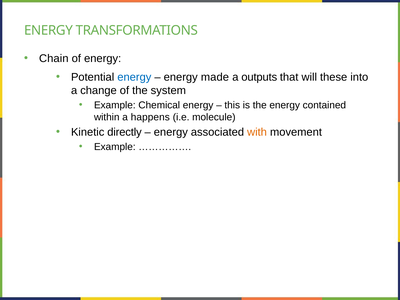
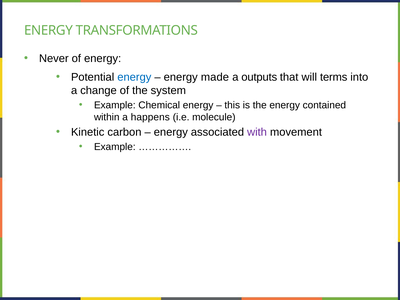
Chain: Chain -> Never (54, 58)
these: these -> terms (334, 77)
directly: directly -> carbon (124, 132)
with colour: orange -> purple (257, 132)
